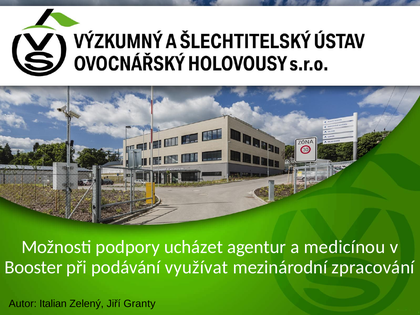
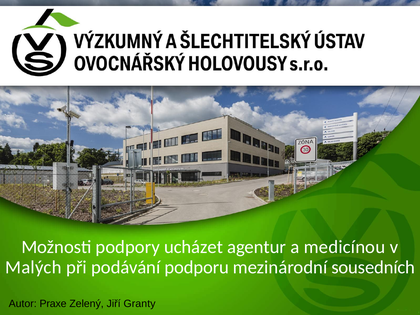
Booster: Booster -> Malých (33, 267)
využívat: využívat -> podporu (197, 267)
zpracování: zpracování -> sousedních (373, 267)
Italian: Italian -> Praxe (53, 304)
